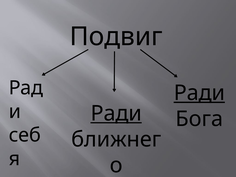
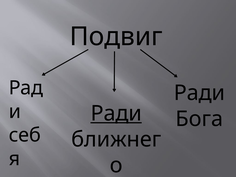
Ради underline: present -> none (199, 93)
